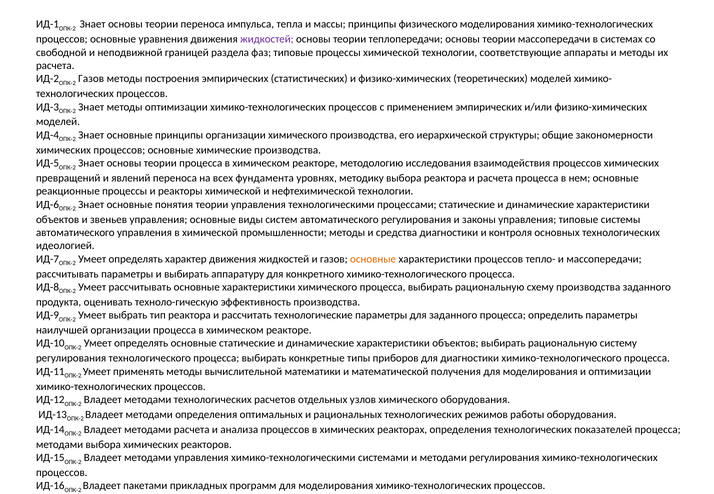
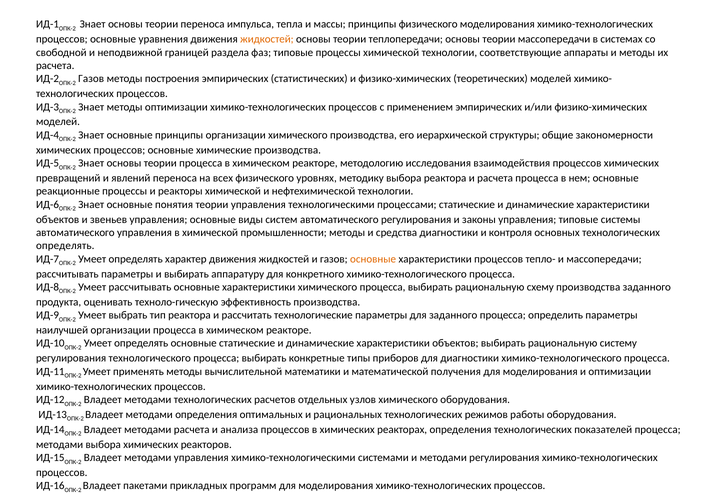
жидкостей colour: purple -> orange (267, 39)
всех фундамента: фундамента -> физического (265, 178)
идеологией: идеологией -> определять (65, 246)
